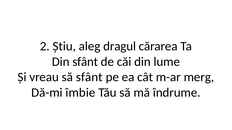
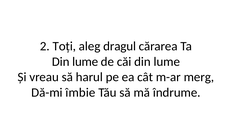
Știu: Știu -> Toți (64, 46)
sfânt: sfânt -> lume (85, 62)
să sfânt: sfânt -> harul (89, 77)
